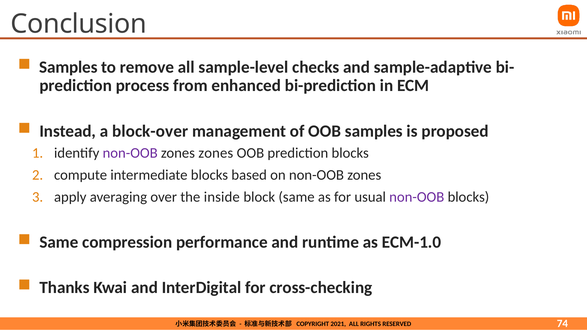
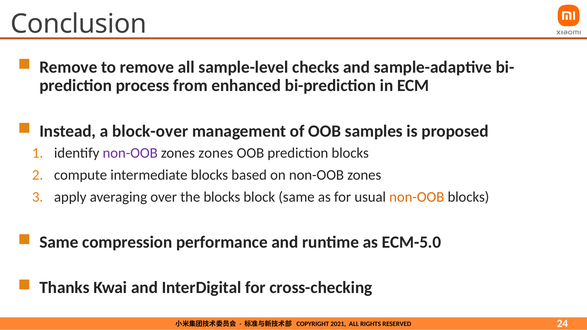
Samples: Samples -> Remove (68, 67)
the inside: inside -> blocks (222, 197)
non-OOB colour: purple -> orange (417, 197)
ECM-1.0: ECM-1.0 -> ECM-5.0 (412, 242)
74: 74 -> 24 (562, 324)
